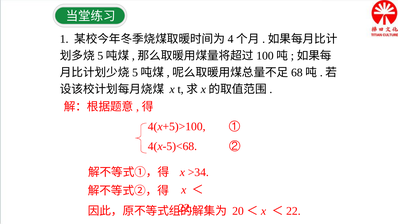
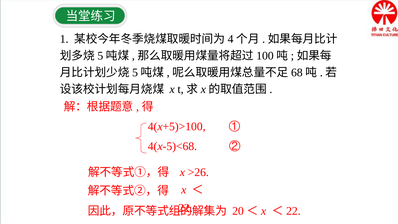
>34: >34 -> >26 (198, 172)
